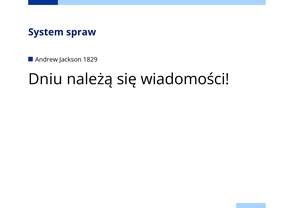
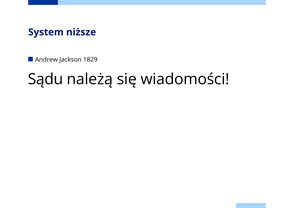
spraw: spraw -> niższe (81, 32)
Dniu: Dniu -> Sądu (46, 79)
